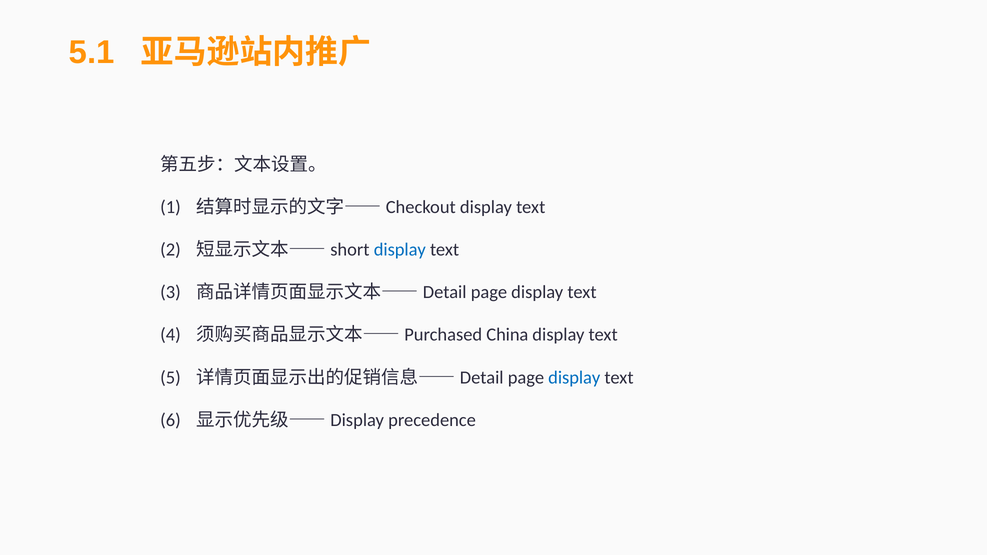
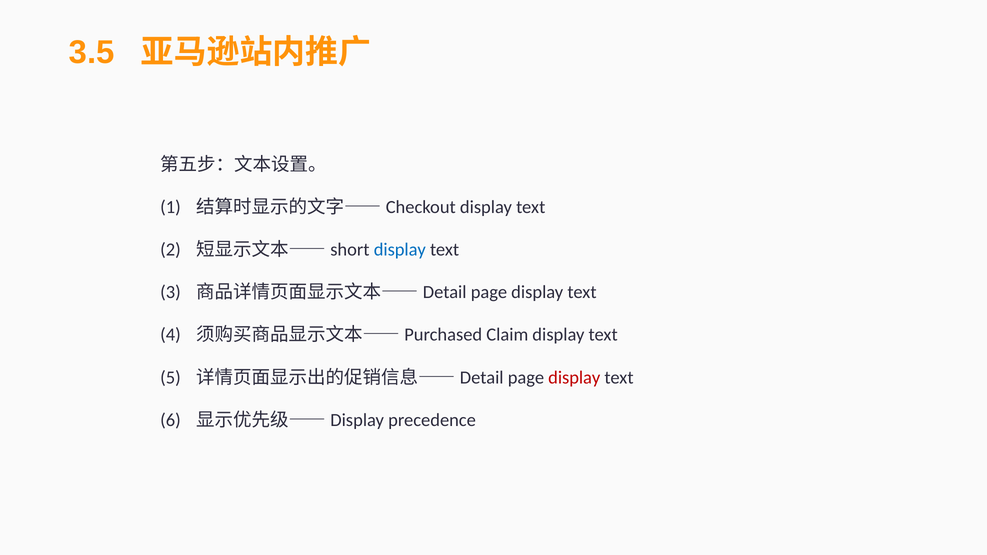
5.1: 5.1 -> 3.5 (92, 53)
China: China -> Claim (507, 335)
display colour: blue -> red (574, 378)
